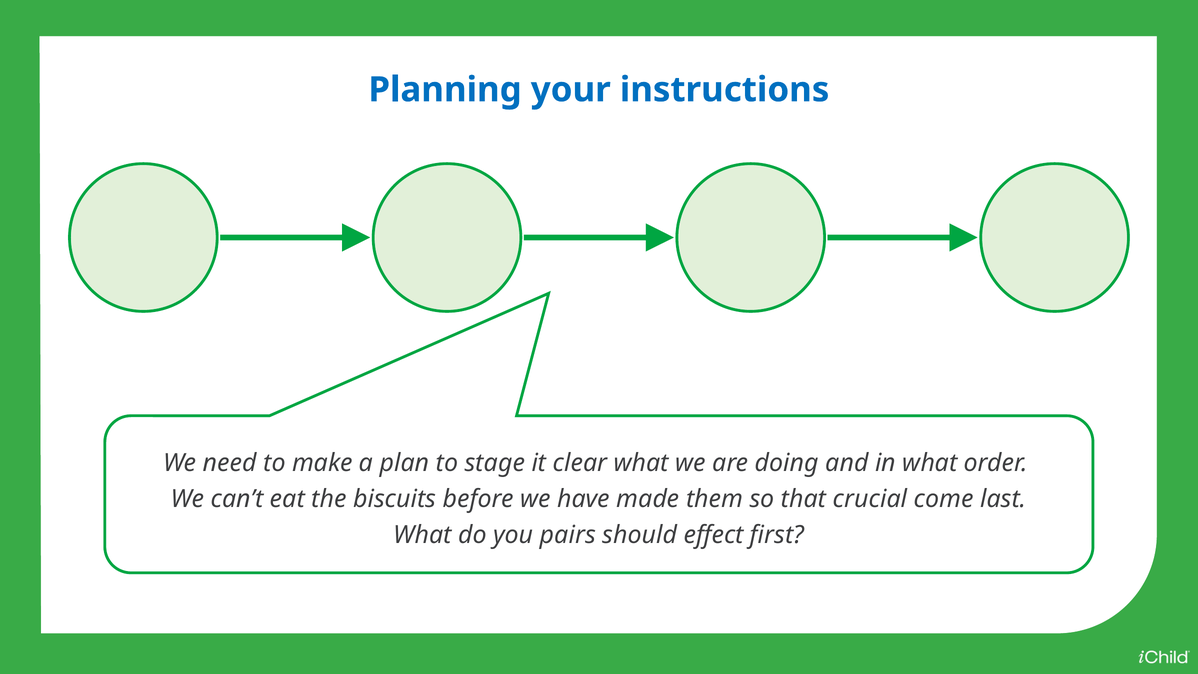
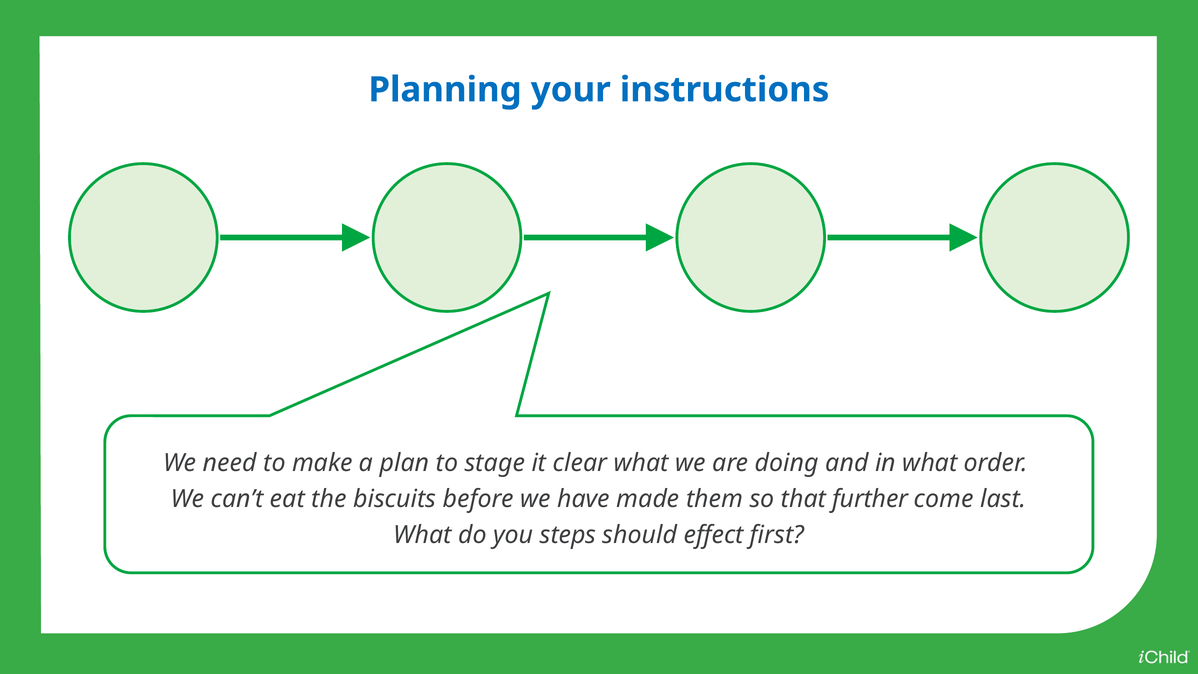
crucial: crucial -> further (870, 499)
pairs: pairs -> steps (568, 535)
